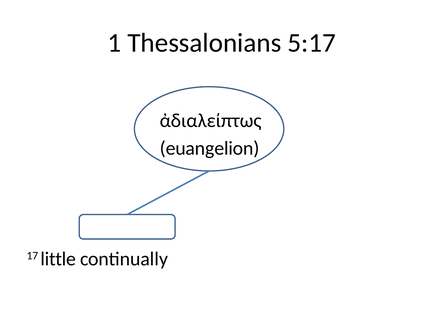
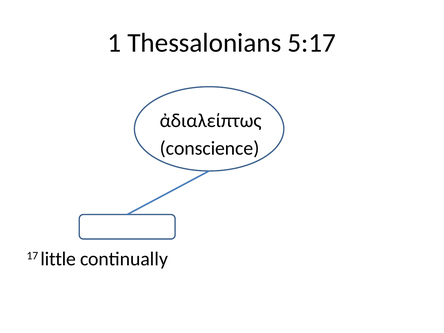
euangelion: euangelion -> conscience (210, 148)
